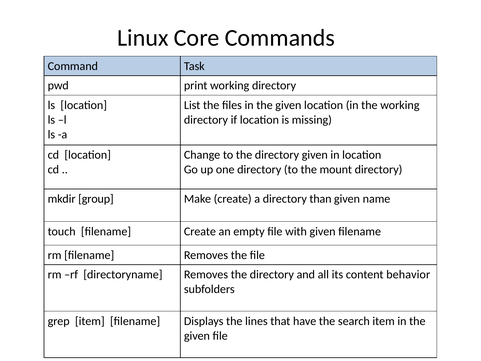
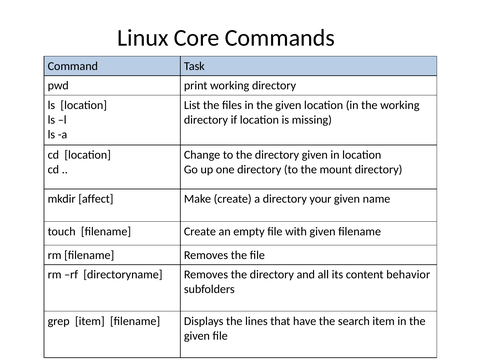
group: group -> affect (96, 199)
than: than -> your (320, 199)
